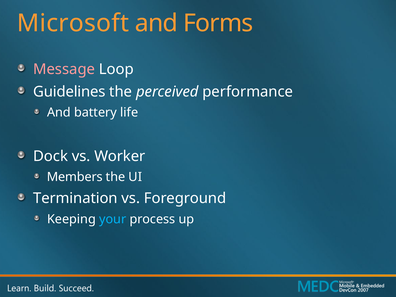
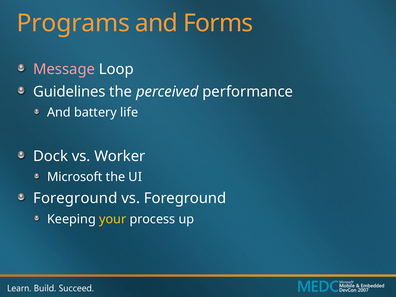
Microsoft: Microsoft -> Programs (73, 23)
Members: Members -> Microsoft (75, 177)
Termination: Termination -> Foreground (75, 198)
your colour: light blue -> yellow (113, 219)
